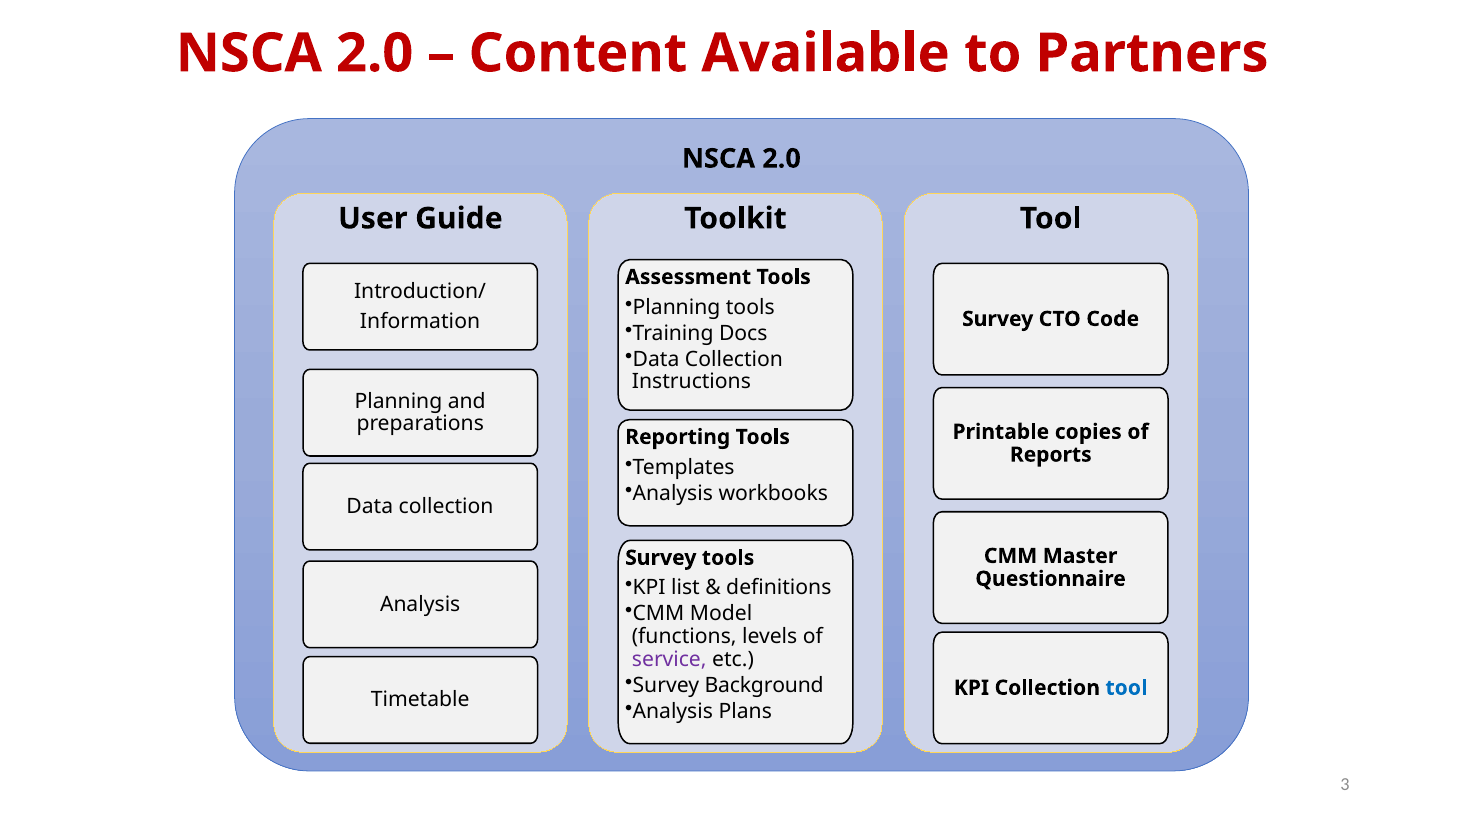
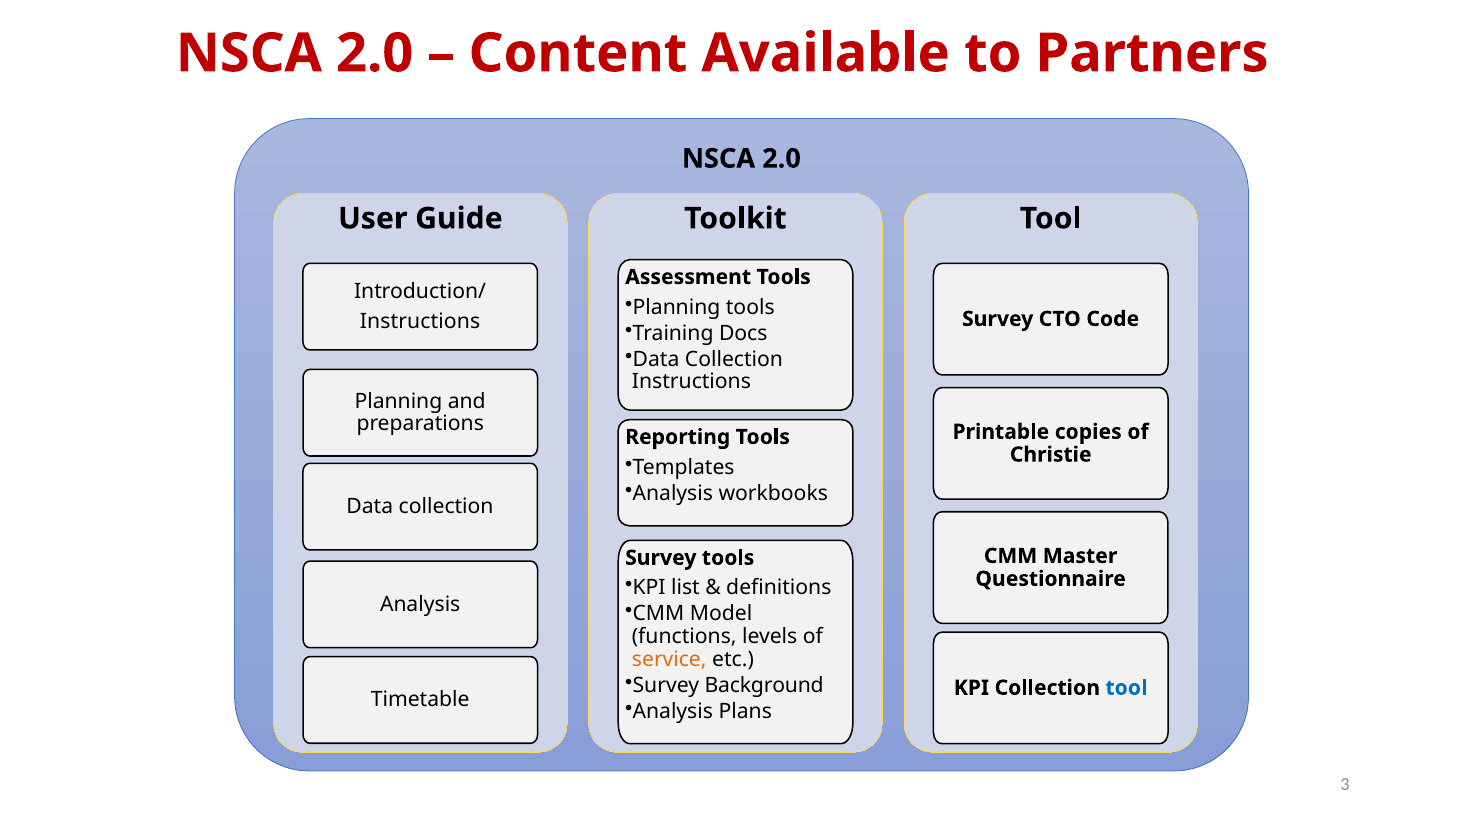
Information: Information -> Instructions (420, 322)
Reports: Reports -> Christie (1051, 455)
service colour: purple -> orange (669, 659)
